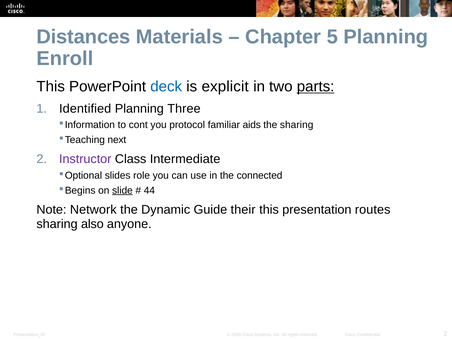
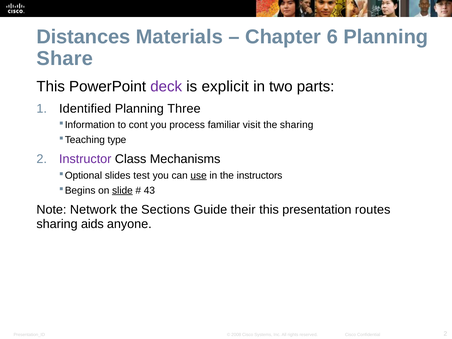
5: 5 -> 6 (332, 37)
Enroll: Enroll -> Share (65, 59)
deck colour: blue -> purple (166, 87)
parts underline: present -> none (316, 87)
protocol: protocol -> process (187, 125)
aids: aids -> visit (252, 125)
next: next -> type (117, 140)
Intermediate: Intermediate -> Mechanisms (185, 159)
role: role -> test (142, 175)
use underline: none -> present (199, 175)
connected: connected -> instructors (260, 175)
44: 44 -> 43 (149, 190)
Dynamic: Dynamic -> Sections (166, 210)
also: also -> aids (92, 224)
